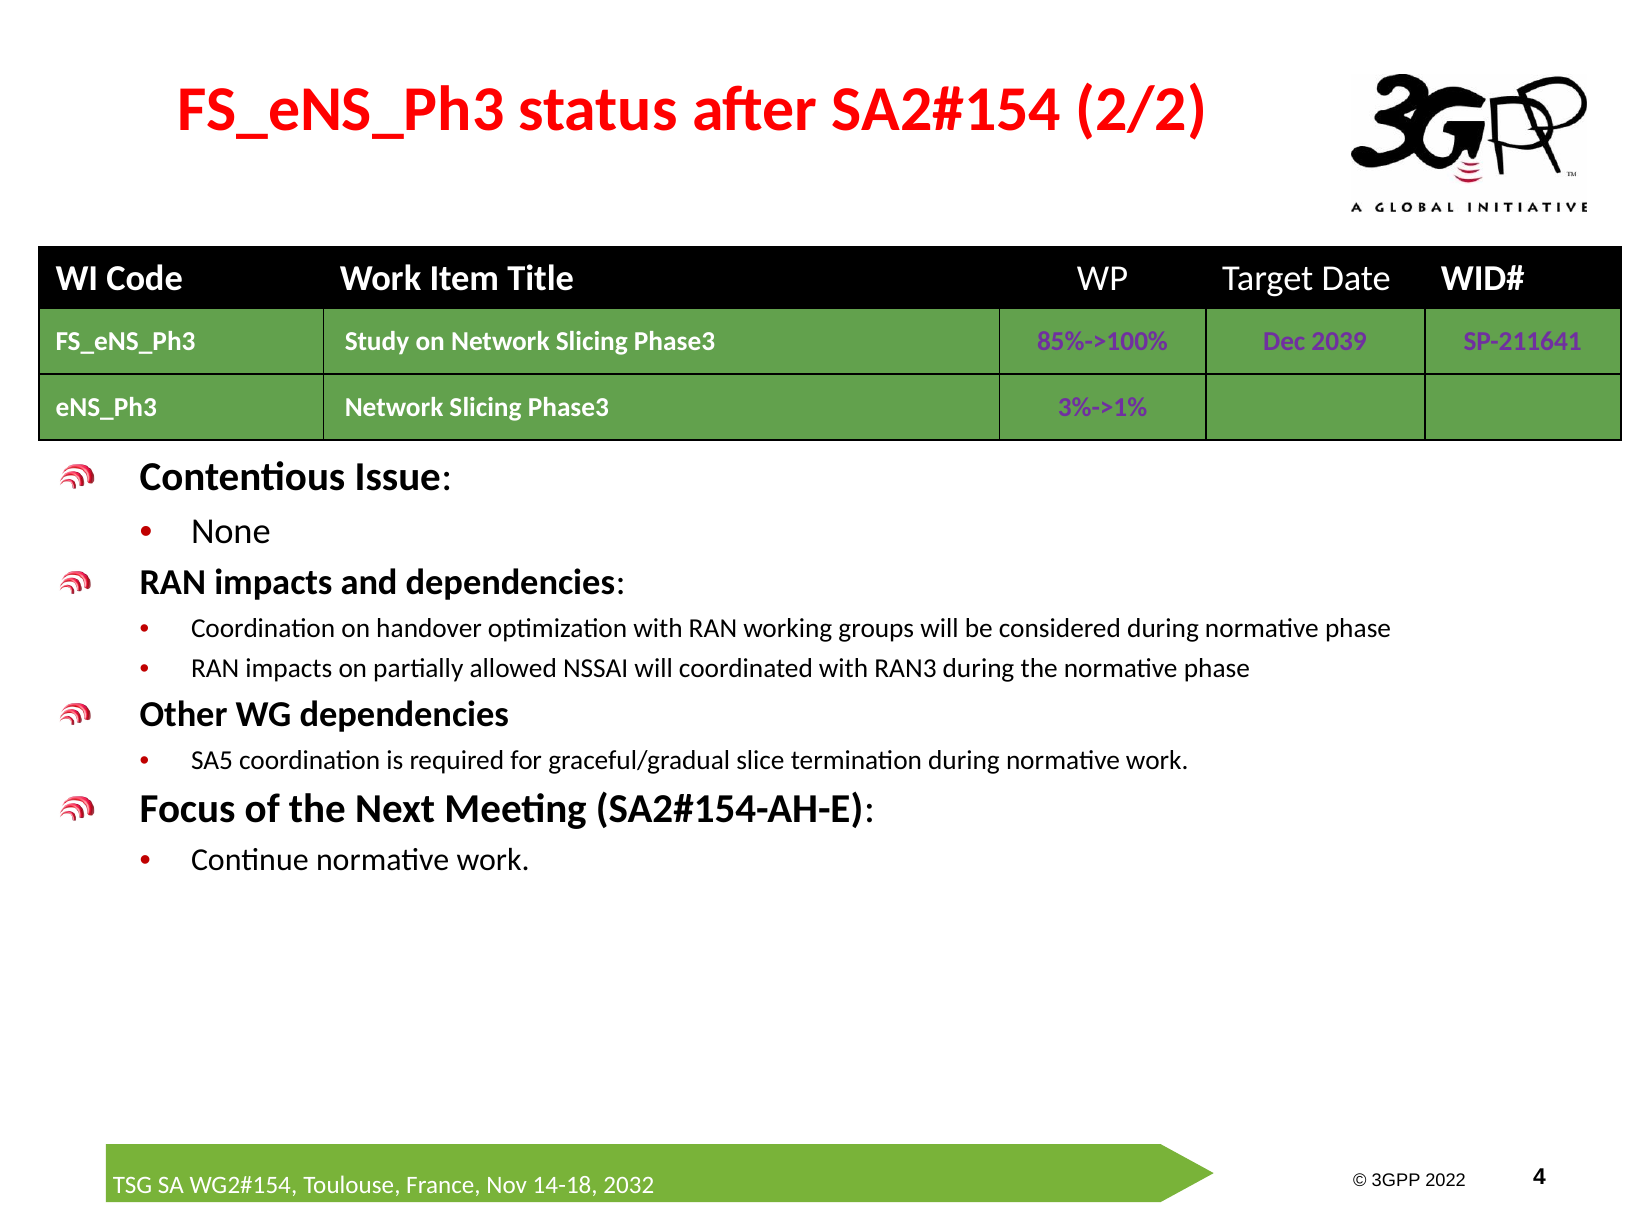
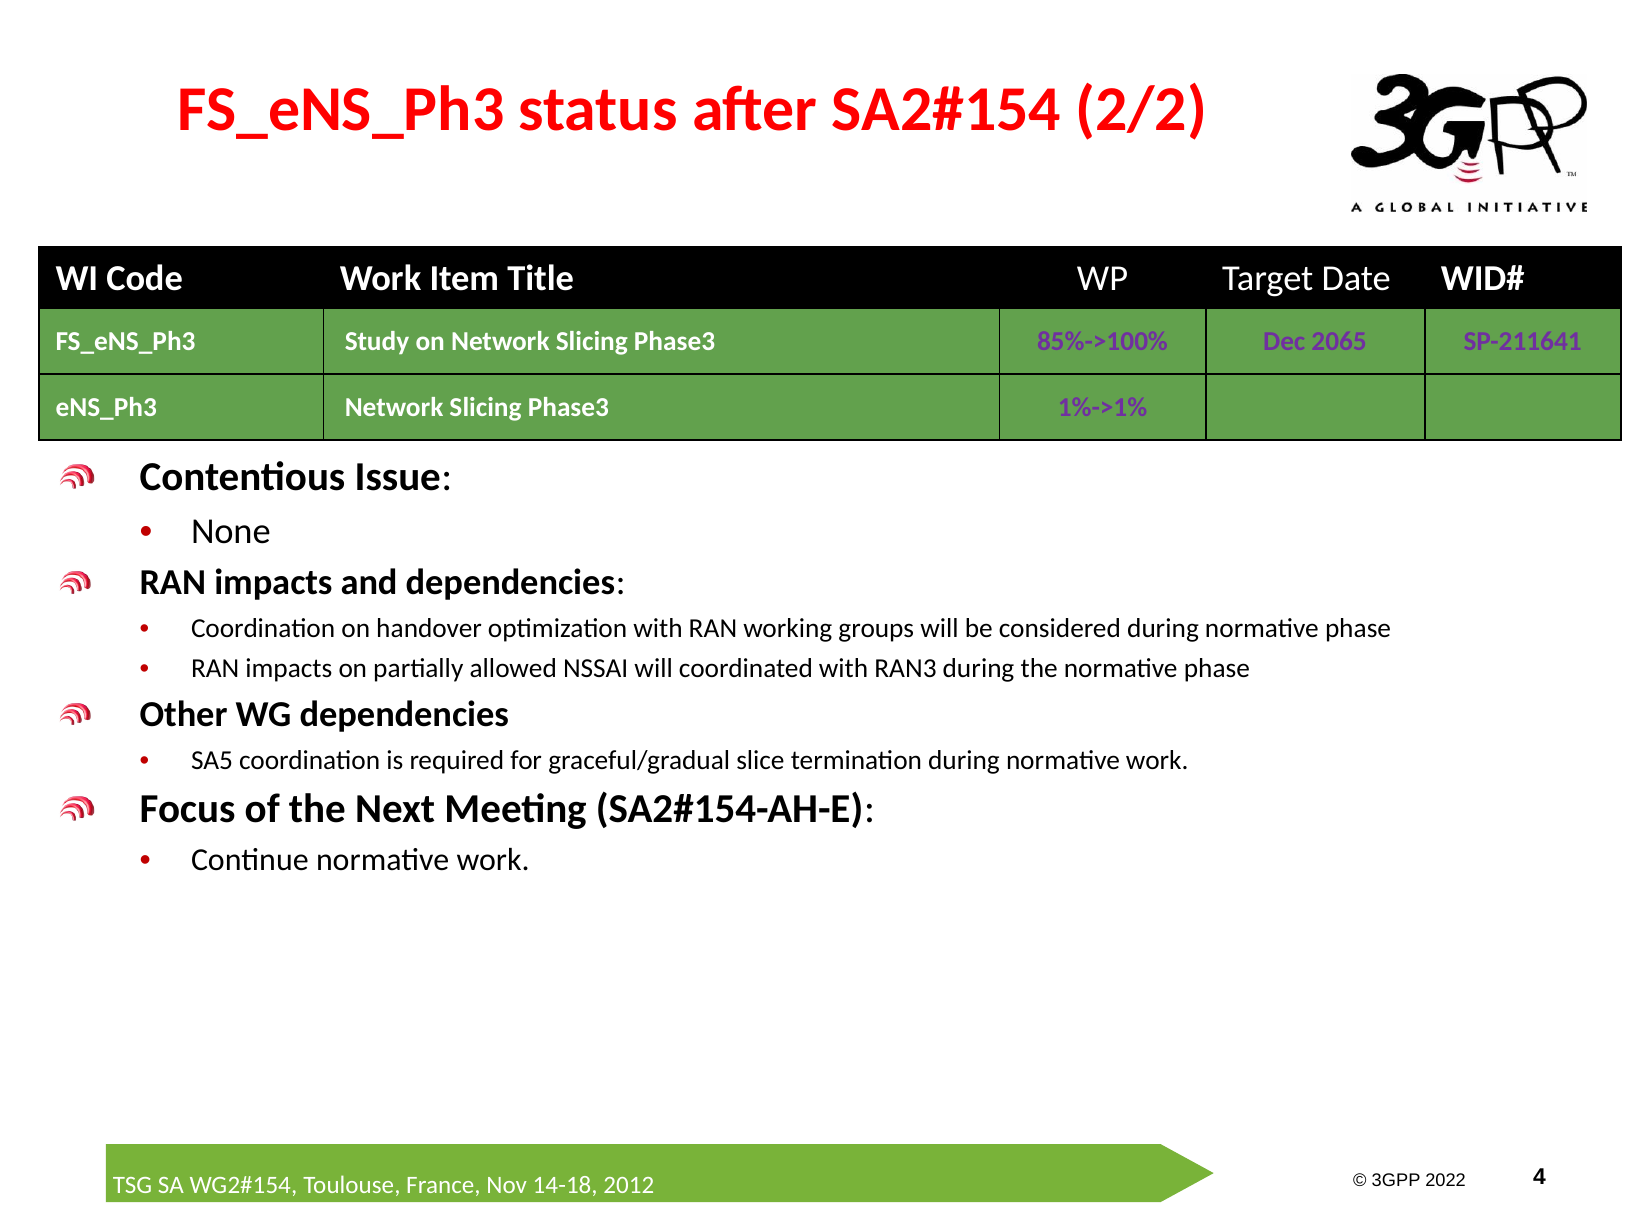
2039: 2039 -> 2065 (1339, 341)
3%->1%: 3%->1% -> 1%->1% (1103, 407)
2032: 2032 -> 2012 (629, 1185)
